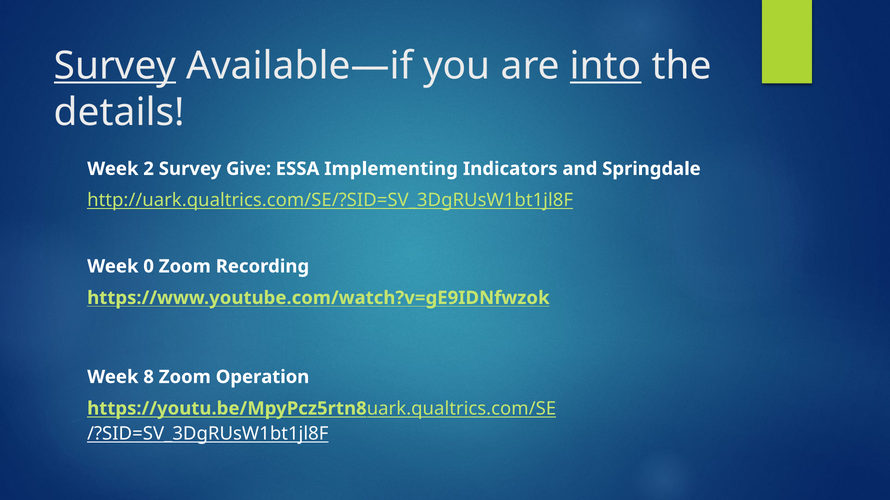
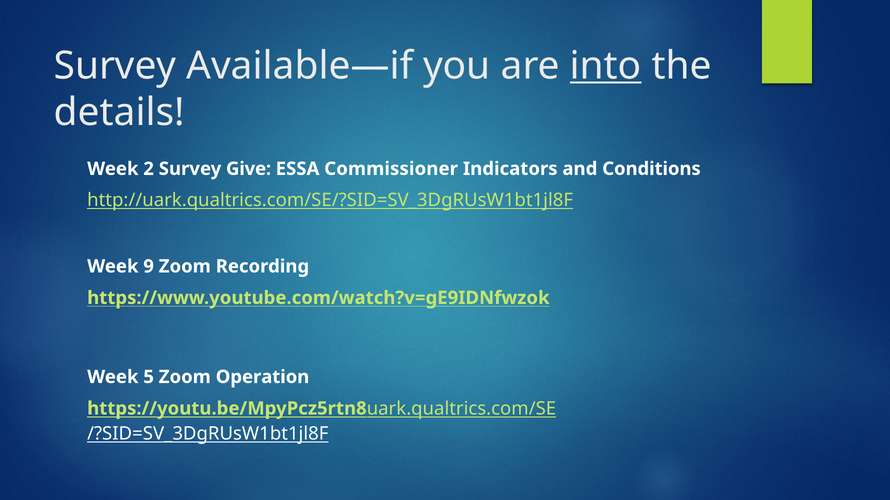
Survey underline: present -> none (115, 66)
Implementing: Implementing -> Commissioner (391, 169)
Springdale: Springdale -> Conditions (651, 169)
0: 0 -> 9 (149, 267)
8: 8 -> 5 (149, 377)
